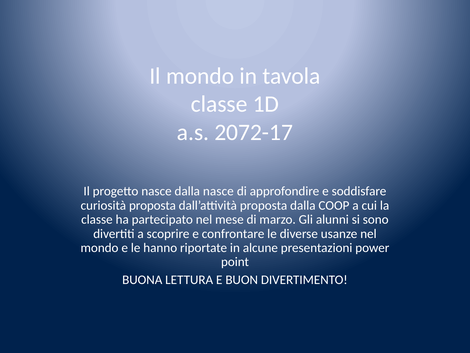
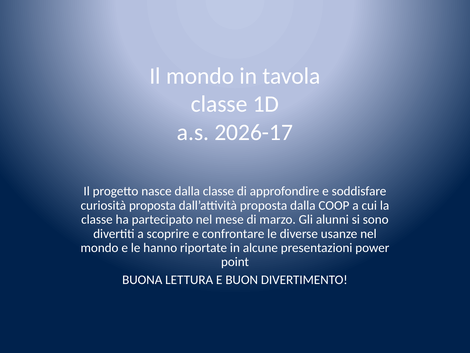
2072-17: 2072-17 -> 2026-17 (254, 132)
dalla nasce: nasce -> classe (218, 191)
